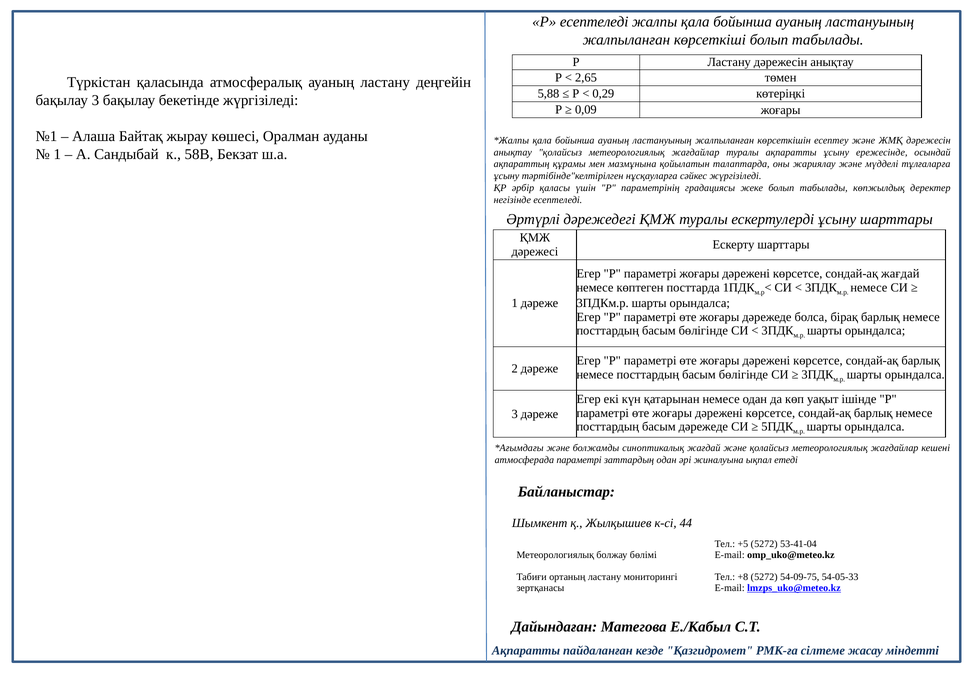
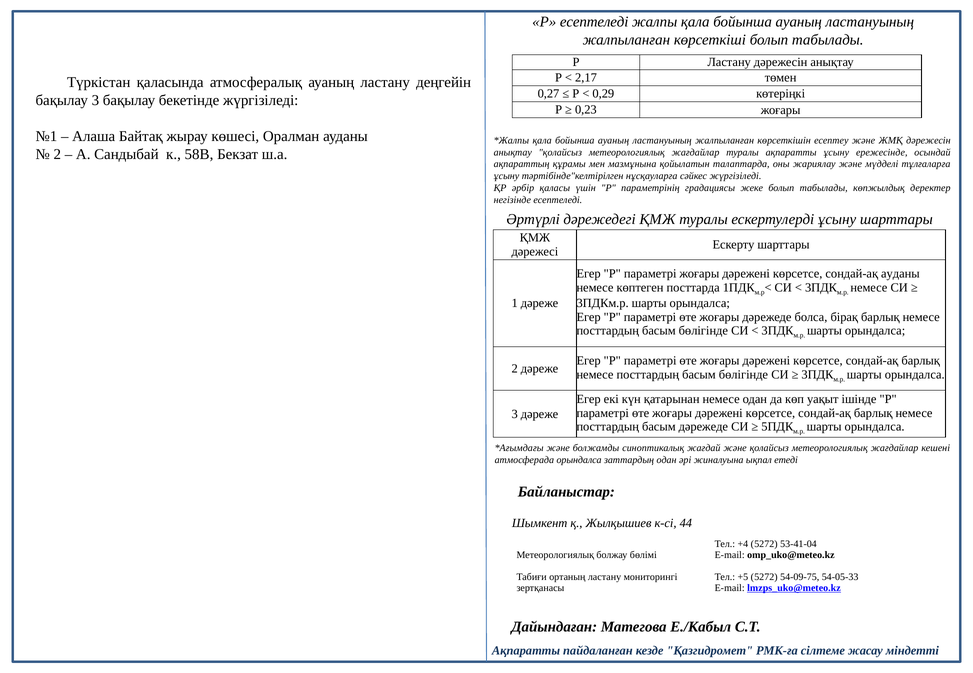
2,65: 2,65 -> 2,17 (586, 78)
5,88: 5,88 -> 0,27 (548, 94)
0,09: 0,09 -> 0,23 (586, 110)
1: 1 -> 2 (57, 154)
сондай-ақ жағдай: жағдай -> ауданы (900, 274)
атмосферада параметрі: параметрі -> орындалса (579, 460)
+5: +5 -> +4 (743, 544)
+8: +8 -> +5 (743, 577)
